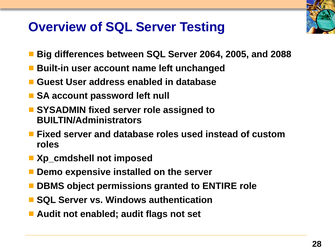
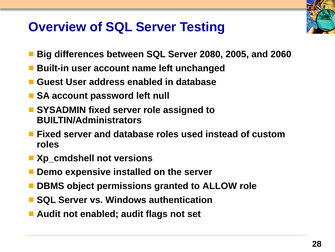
2064: 2064 -> 2080 (211, 54)
2088: 2088 -> 2060 (281, 54)
imposed: imposed -> versions (133, 158)
ENTIRE: ENTIRE -> ALLOW (220, 186)
